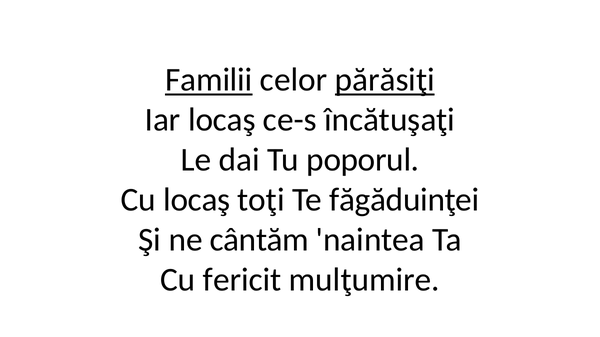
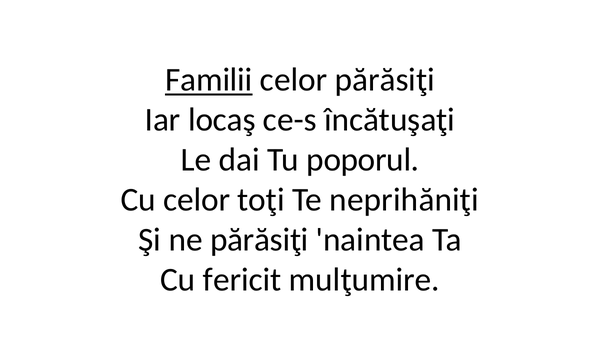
părăsiţi underline: present -> none (385, 80)
Cu locaş: locaş -> celor (197, 200)
făgăduinţei: făgăduinţei -> neprihăniţi (404, 200)
ne cântăm: cântăm -> părăsiţi (259, 240)
